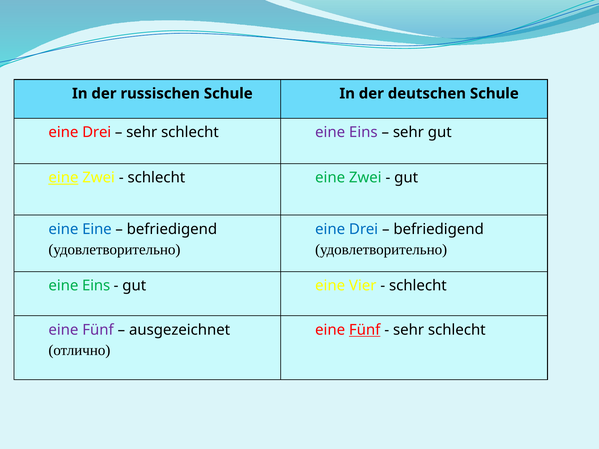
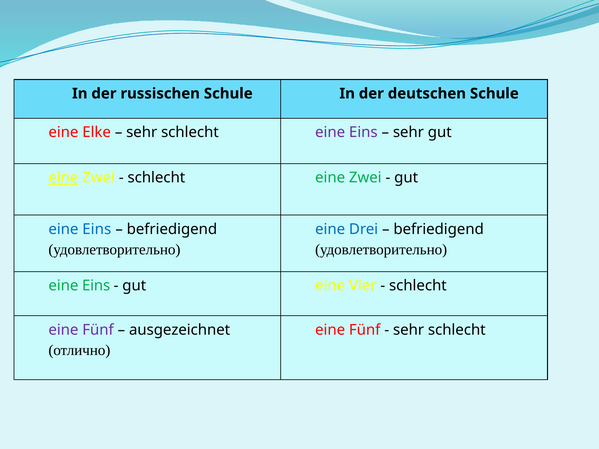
Drei: Drei -> Elke (97, 132)
Eine: Eine -> Eins (97, 229)
Fünf underline: present -> none (365, 330)
